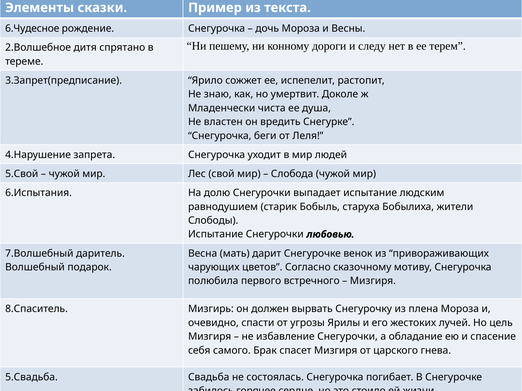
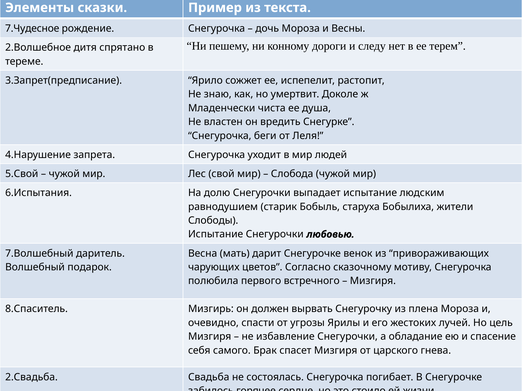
6.Чудесное: 6.Чудесное -> 7.Чудесное (32, 29)
5.Свадьба: 5.Свадьба -> 2.Свадьба (31, 378)
